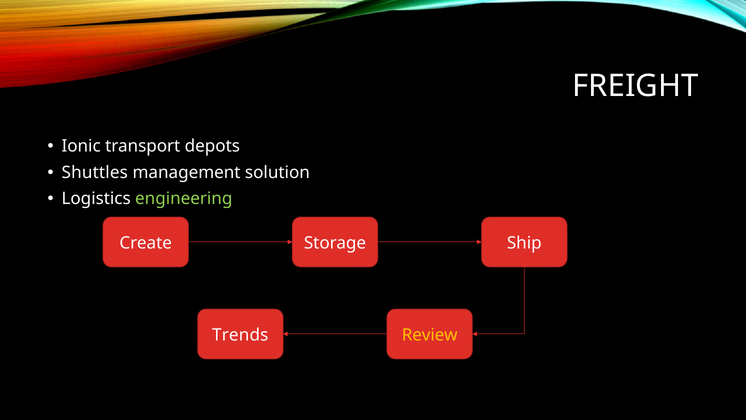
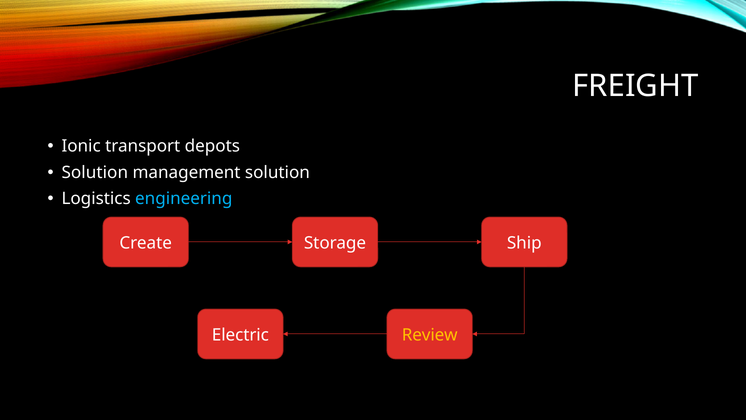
Shuttles: Shuttles -> Solution (95, 172)
engineering colour: light green -> light blue (184, 199)
Trends: Trends -> Electric (240, 335)
